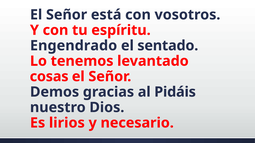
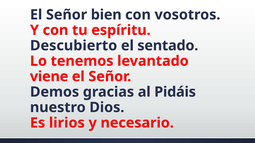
está: está -> bien (106, 15)
Engendrado: Engendrado -> Descubierto (74, 46)
cosas: cosas -> viene (49, 77)
